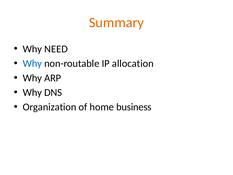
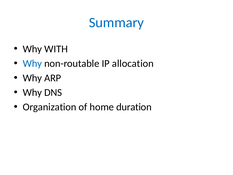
Summary colour: orange -> blue (116, 23)
NEED: NEED -> WITH (56, 49)
business: business -> duration (134, 107)
